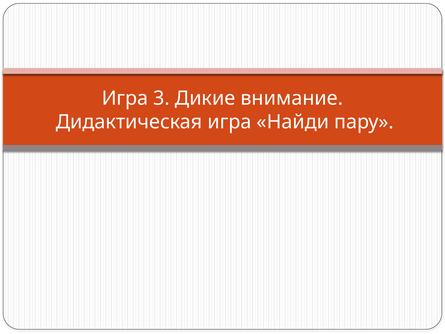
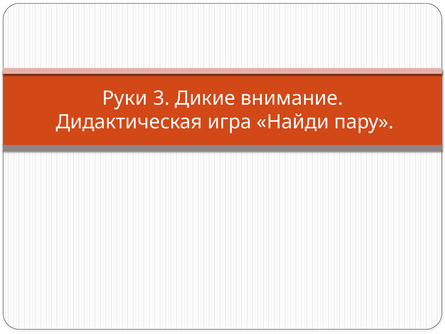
Игра: Игра -> Руки (125, 98)
